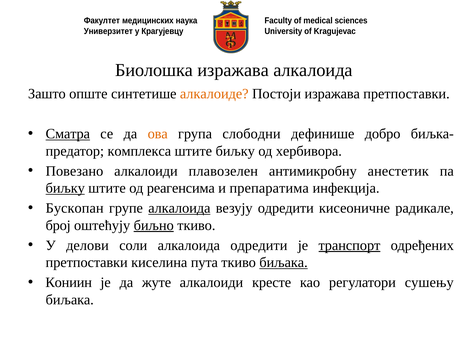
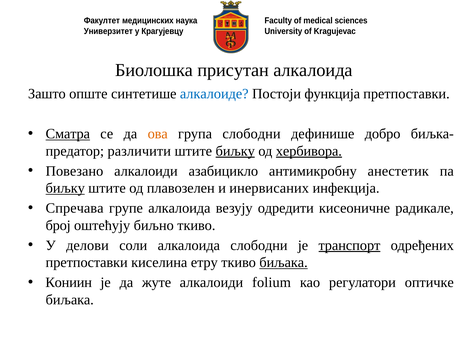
Биолошка изражава: изражава -> присутан (233, 70)
алкалоиде colour: orange -> blue (214, 94)
Постоји изражава: изражава -> функција (332, 94)
комплекса: комплекса -> различити (139, 151)
биљку underline: none -> present (235, 151)
хербивора underline: none -> present (309, 151)
плавозелен: плавозелен -> азабицикло (223, 171)
реагенсима: реагенсима -> плавозелен (181, 188)
препаратима: препаратима -> инервисаних (269, 188)
Бускопан: Бускопан -> Спречава (75, 208)
алкалоида underline: present -> none (179, 208)
биљно underline: present -> none (154, 225)
алкалоида одредити: одредити -> слободни (259, 245)
пута: пута -> етру (204, 262)
кресте: кресте -> folium (272, 282)
сушењу: сушењу -> оптичке (429, 282)
